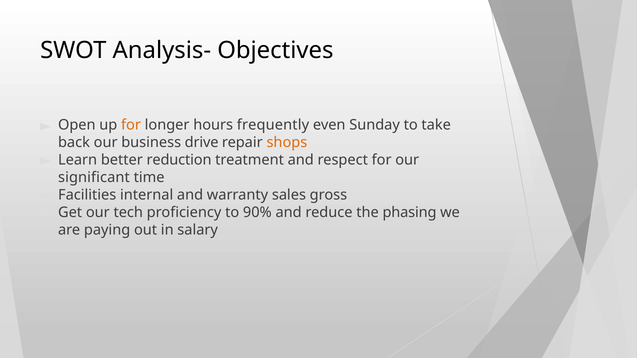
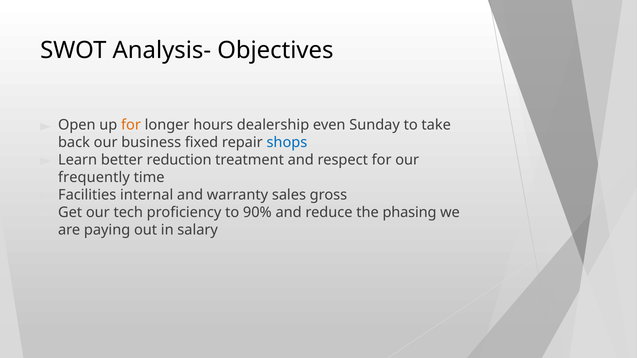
frequently: frequently -> dealership (273, 125)
drive: drive -> fixed (202, 143)
shops colour: orange -> blue (287, 143)
significant: significant -> frequently (94, 178)
